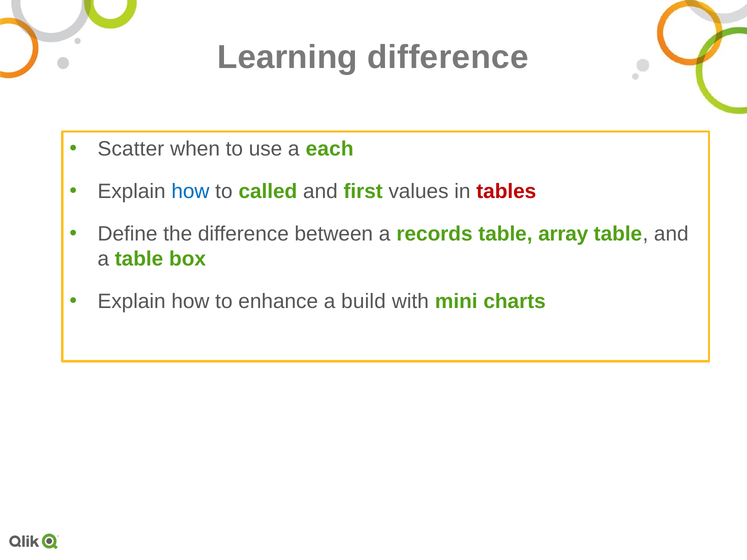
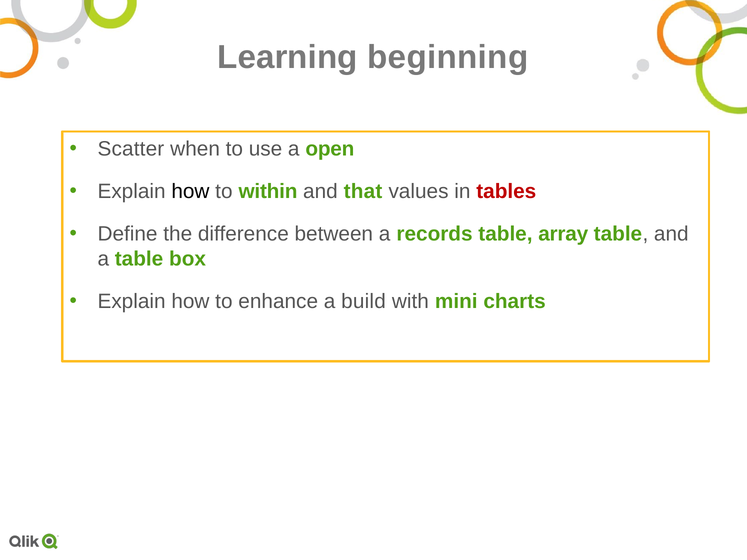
Learning difference: difference -> beginning (448, 58)
each: each -> open (330, 149)
how colour: blue -> black (190, 192)
called: called -> within (268, 192)
first: first -> that (363, 192)
